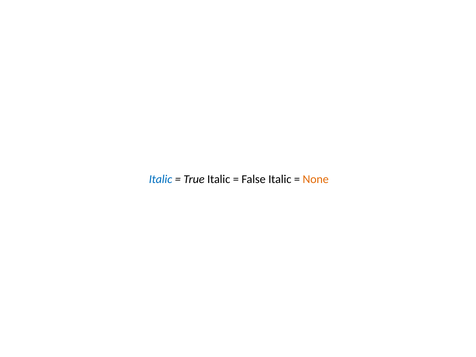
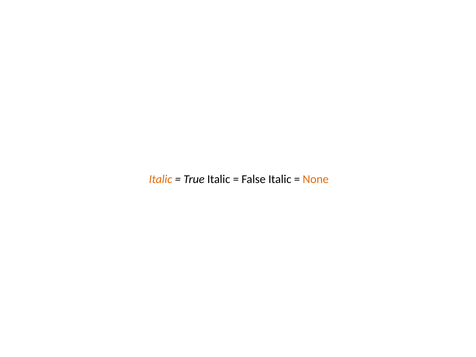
Italic colour: blue -> orange (161, 179)
